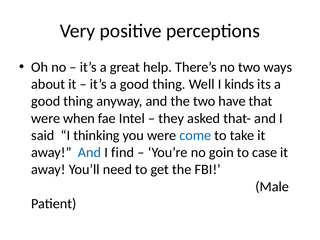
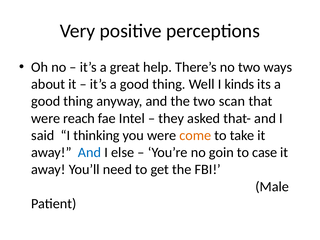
have: have -> scan (232, 101)
when: when -> reach (79, 118)
come colour: blue -> orange (195, 135)
find: find -> else (123, 152)
